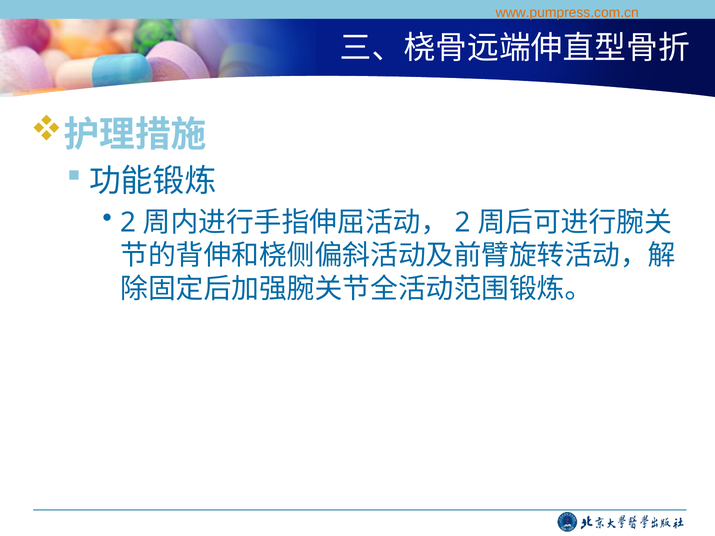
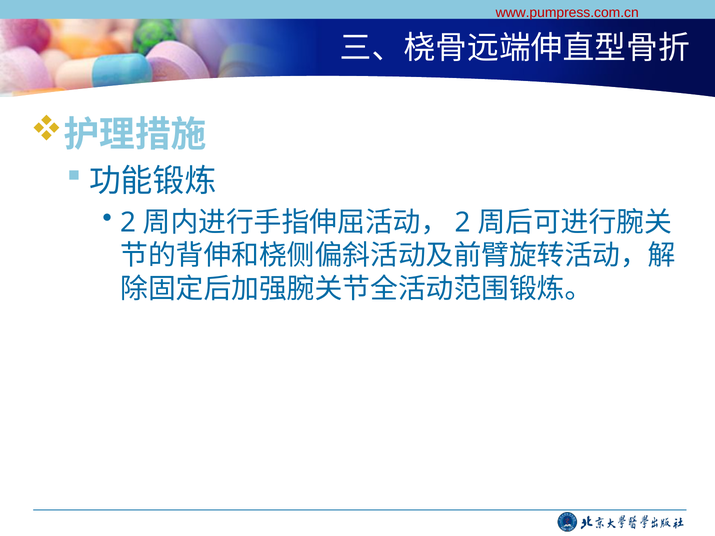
www.pumpress.com.cn colour: orange -> red (567, 13)
